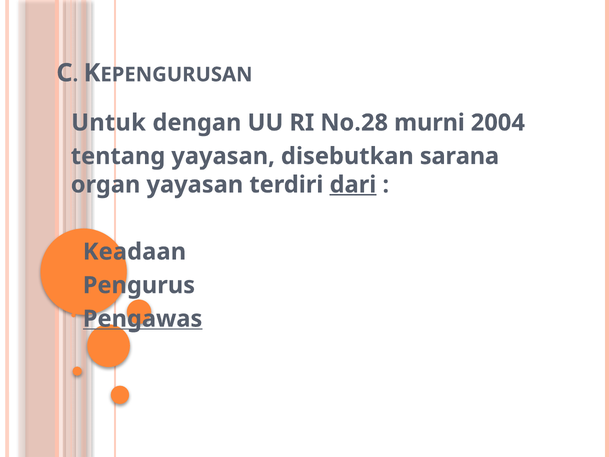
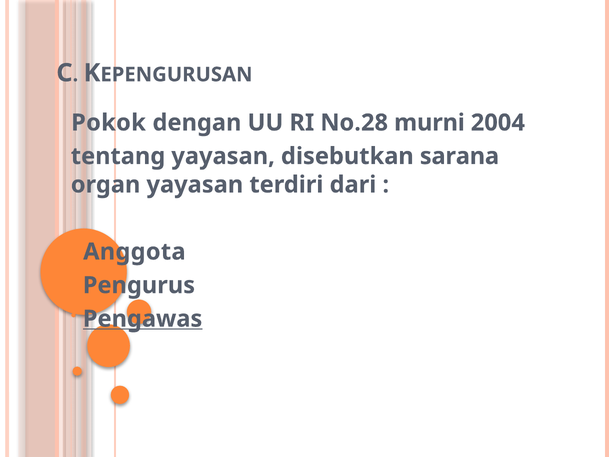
Untuk: Untuk -> Pokok (108, 123)
dari underline: present -> none (353, 185)
Keadaan: Keadaan -> Anggota (134, 252)
